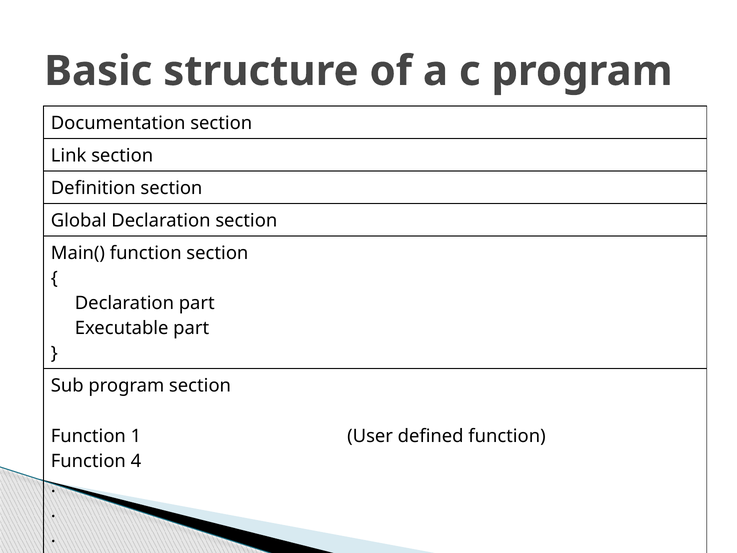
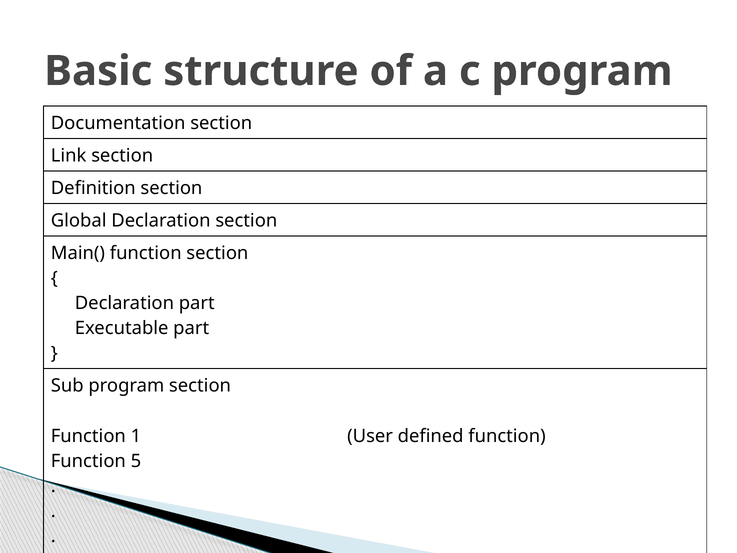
4: 4 -> 5 (136, 461)
